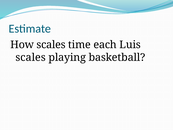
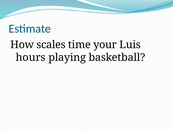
each: each -> your (105, 45)
scales: scales -> hours (31, 57)
